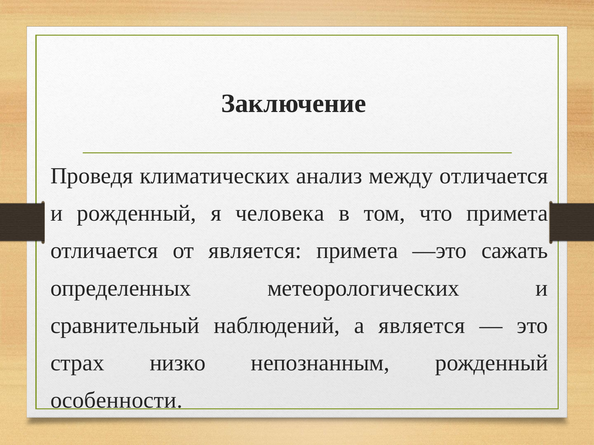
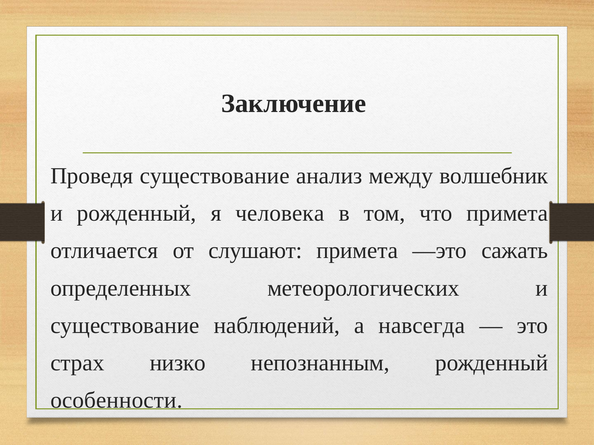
Проведя климатических: климатических -> существование (215, 176)
между отличается: отличается -> волшебник (494, 176)
от является: является -> слушают (255, 251)
сравнительный: сравнительный -> существование (125, 326)
а является: является -> навсегда (422, 326)
